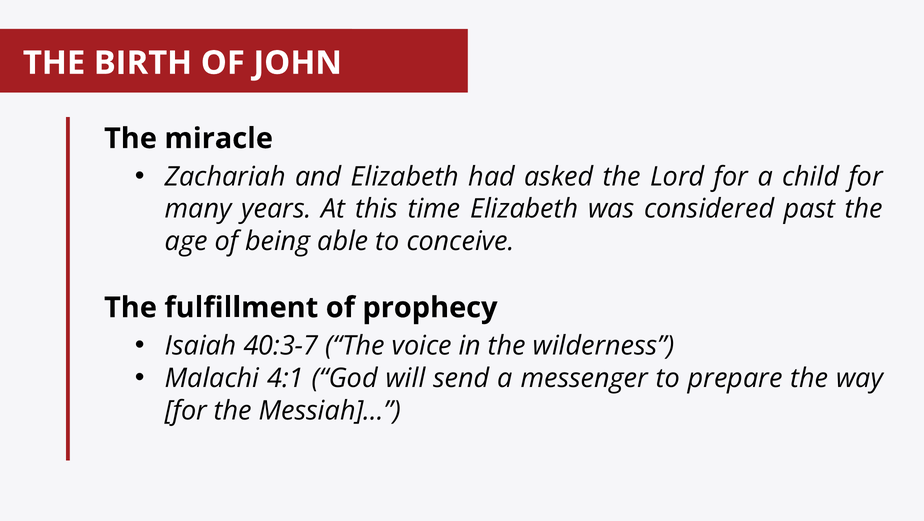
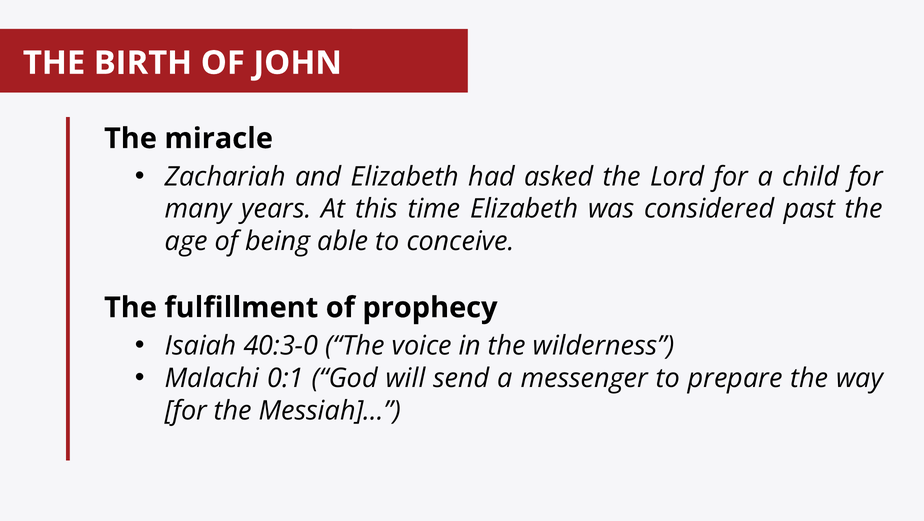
40:3-7: 40:3-7 -> 40:3-0 (281, 346)
4:1: 4:1 -> 0:1 (285, 378)
